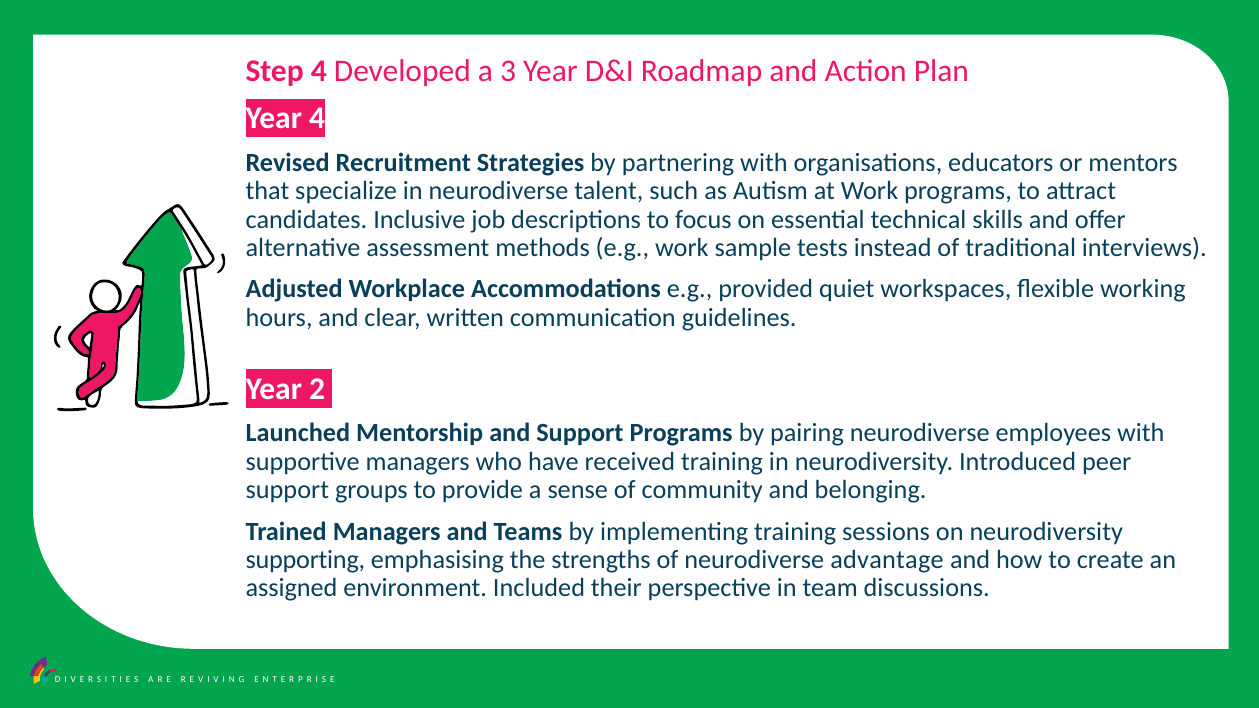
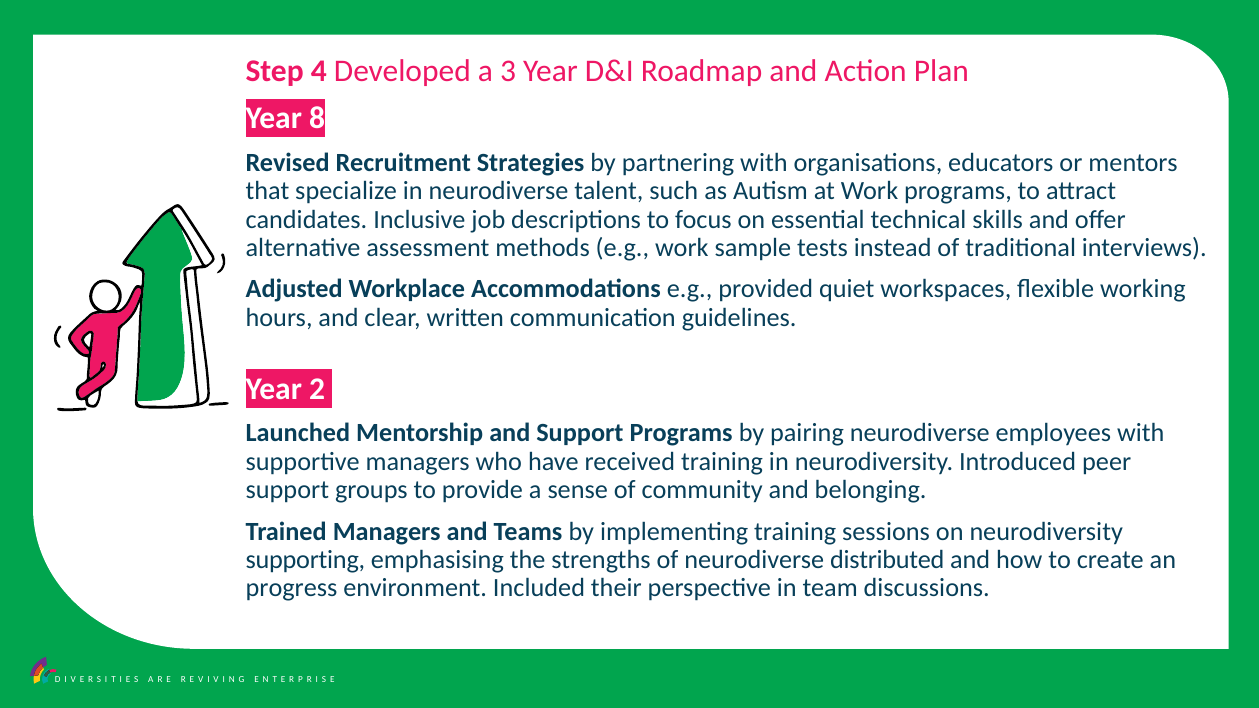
Year 4: 4 -> 8 (317, 119)
advantage: advantage -> distributed (887, 560)
assigned: assigned -> progress (292, 588)
